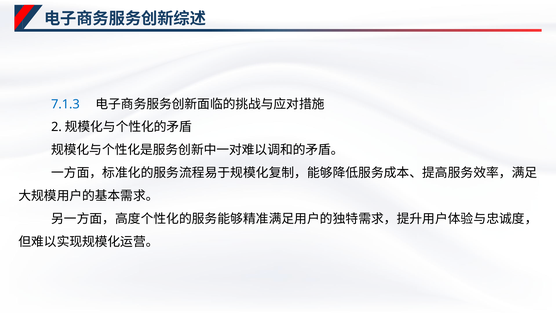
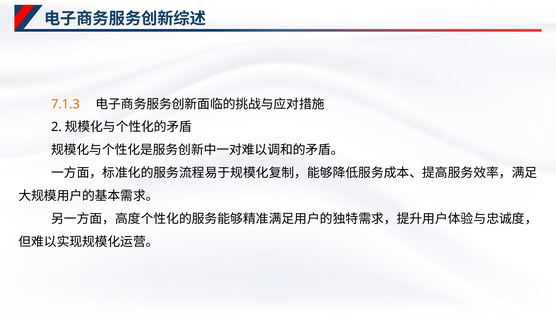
7.1.3 colour: blue -> orange (65, 104)
